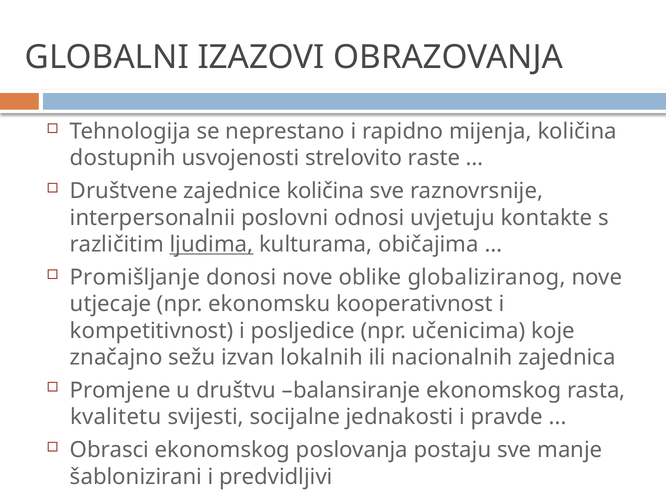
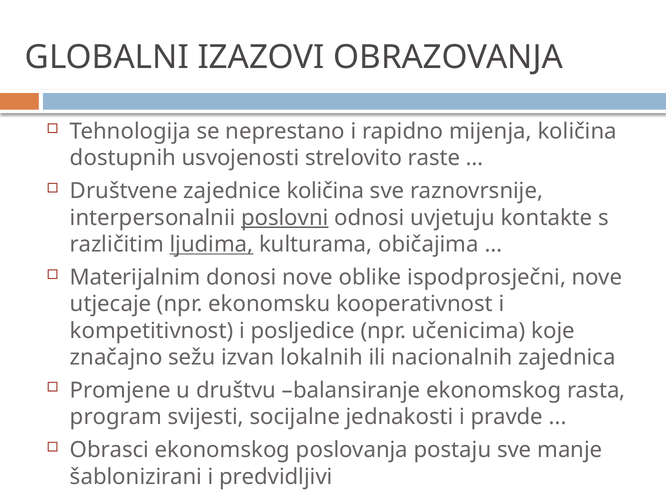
poslovni underline: none -> present (285, 218)
Promišljanje: Promišljanje -> Materijalnim (135, 278)
globaliziranog: globaliziranog -> ispodprosječni (487, 278)
kvalitetu: kvalitetu -> program (116, 417)
